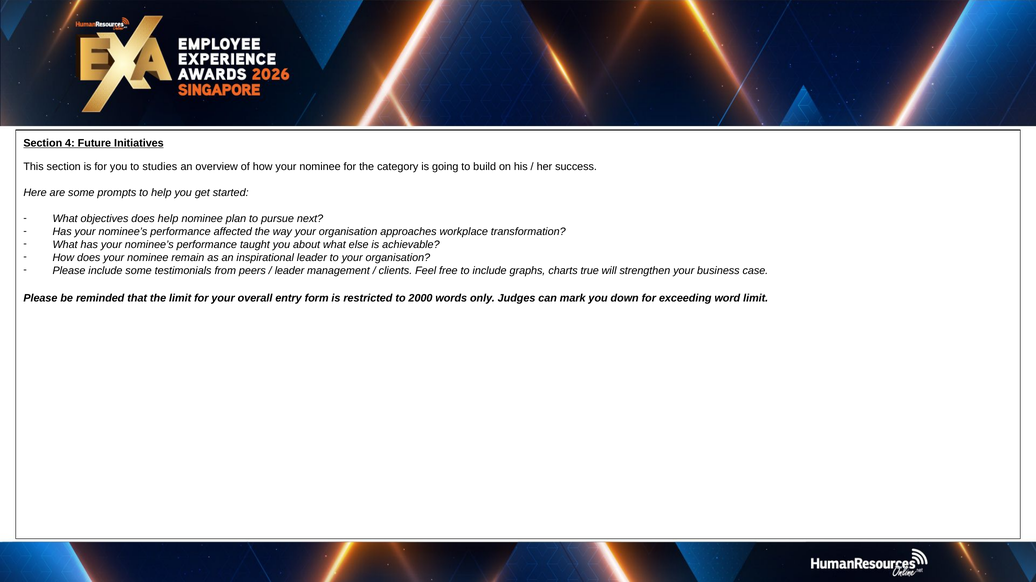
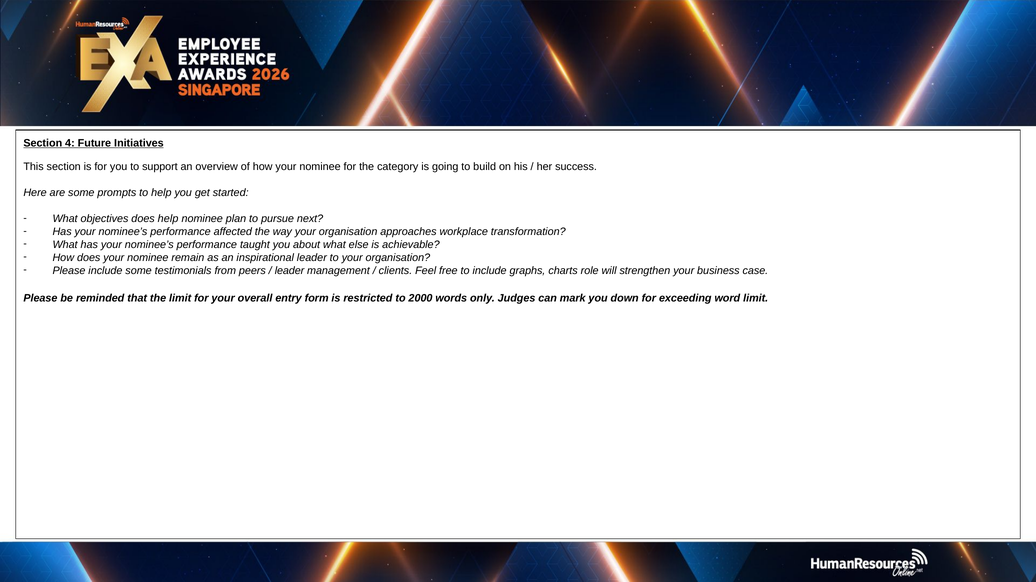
studies: studies -> support (160, 167)
true: true -> role (590, 271)
